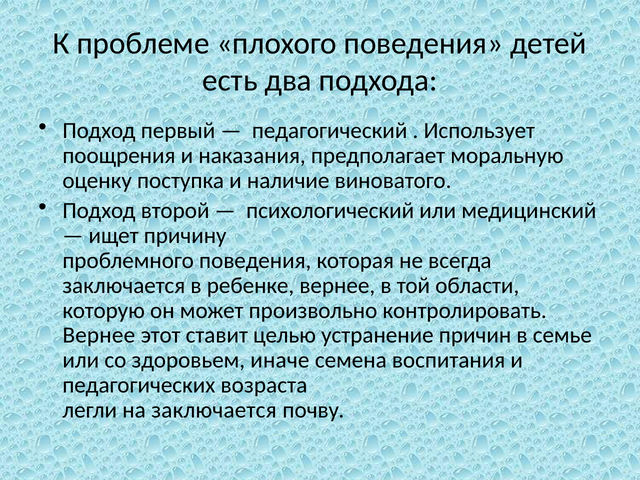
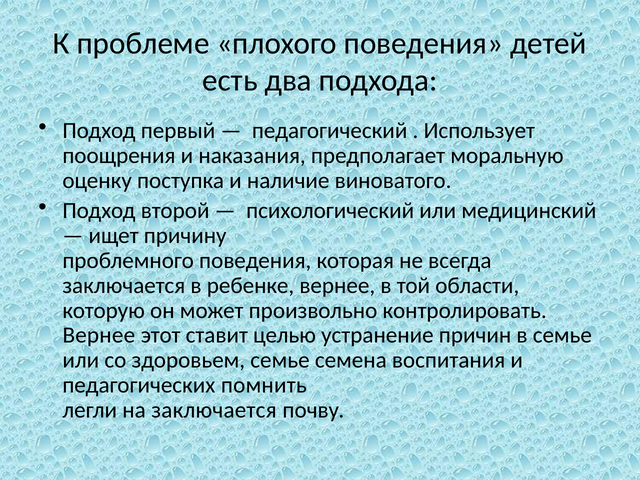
здоровьем иначе: иначе -> семье (280, 360)
возраста: возраста -> помнить (264, 385)
